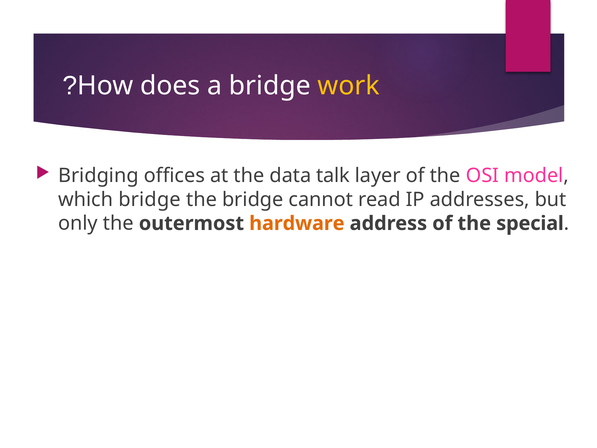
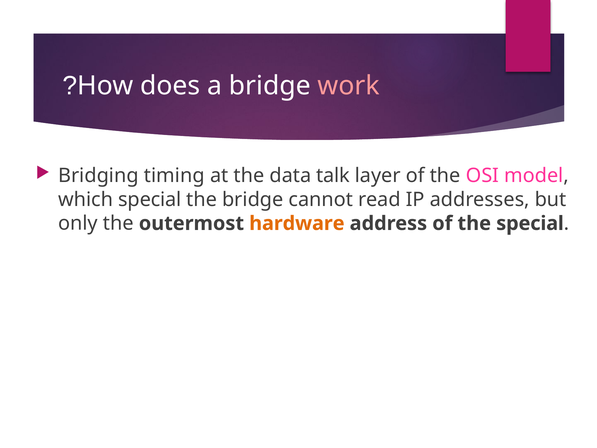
work colour: yellow -> pink (349, 86)
offices: offices -> timing (174, 176)
which bridge: bridge -> special (150, 199)
